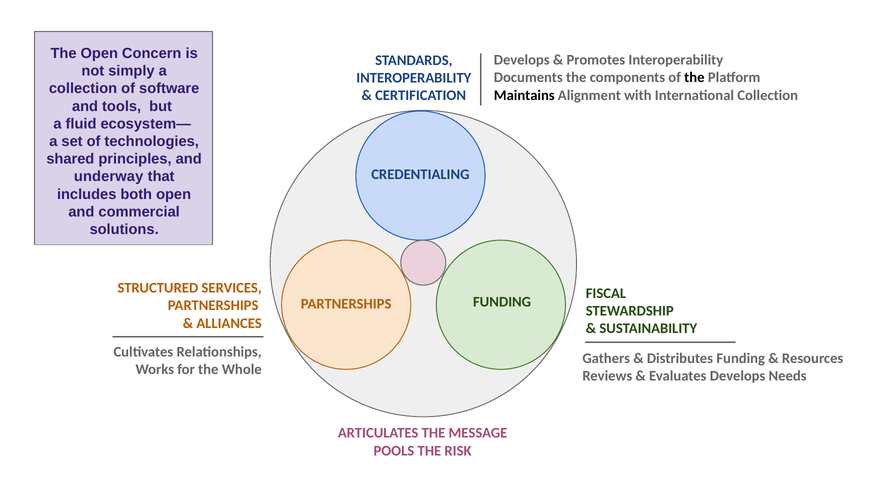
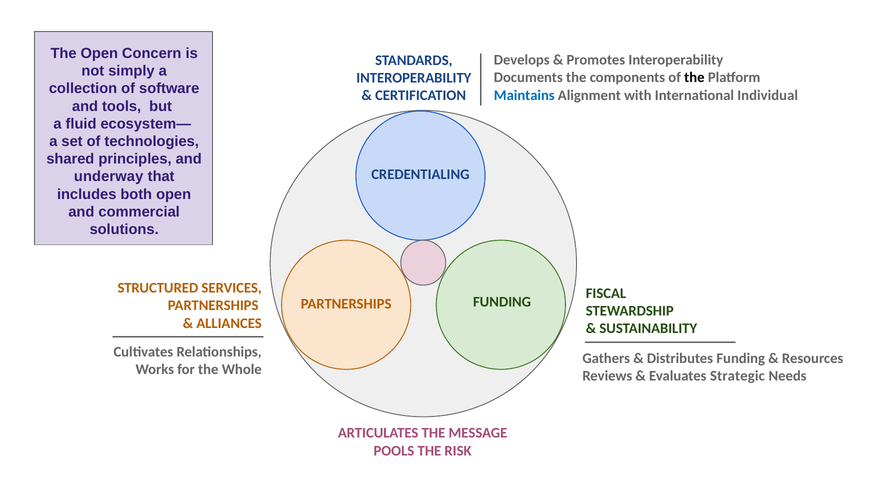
Maintains colour: black -> blue (524, 95)
International Collection: Collection -> Individual (768, 95)
Evaluates Develops: Develops -> Strategic (737, 376)
